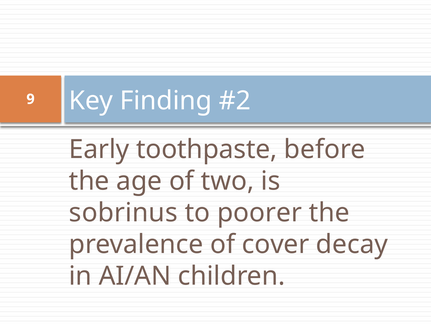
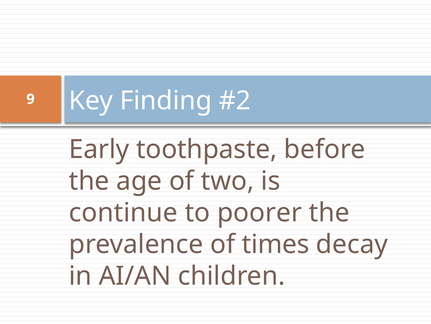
sobrinus: sobrinus -> continue (123, 212)
cover: cover -> times (276, 244)
